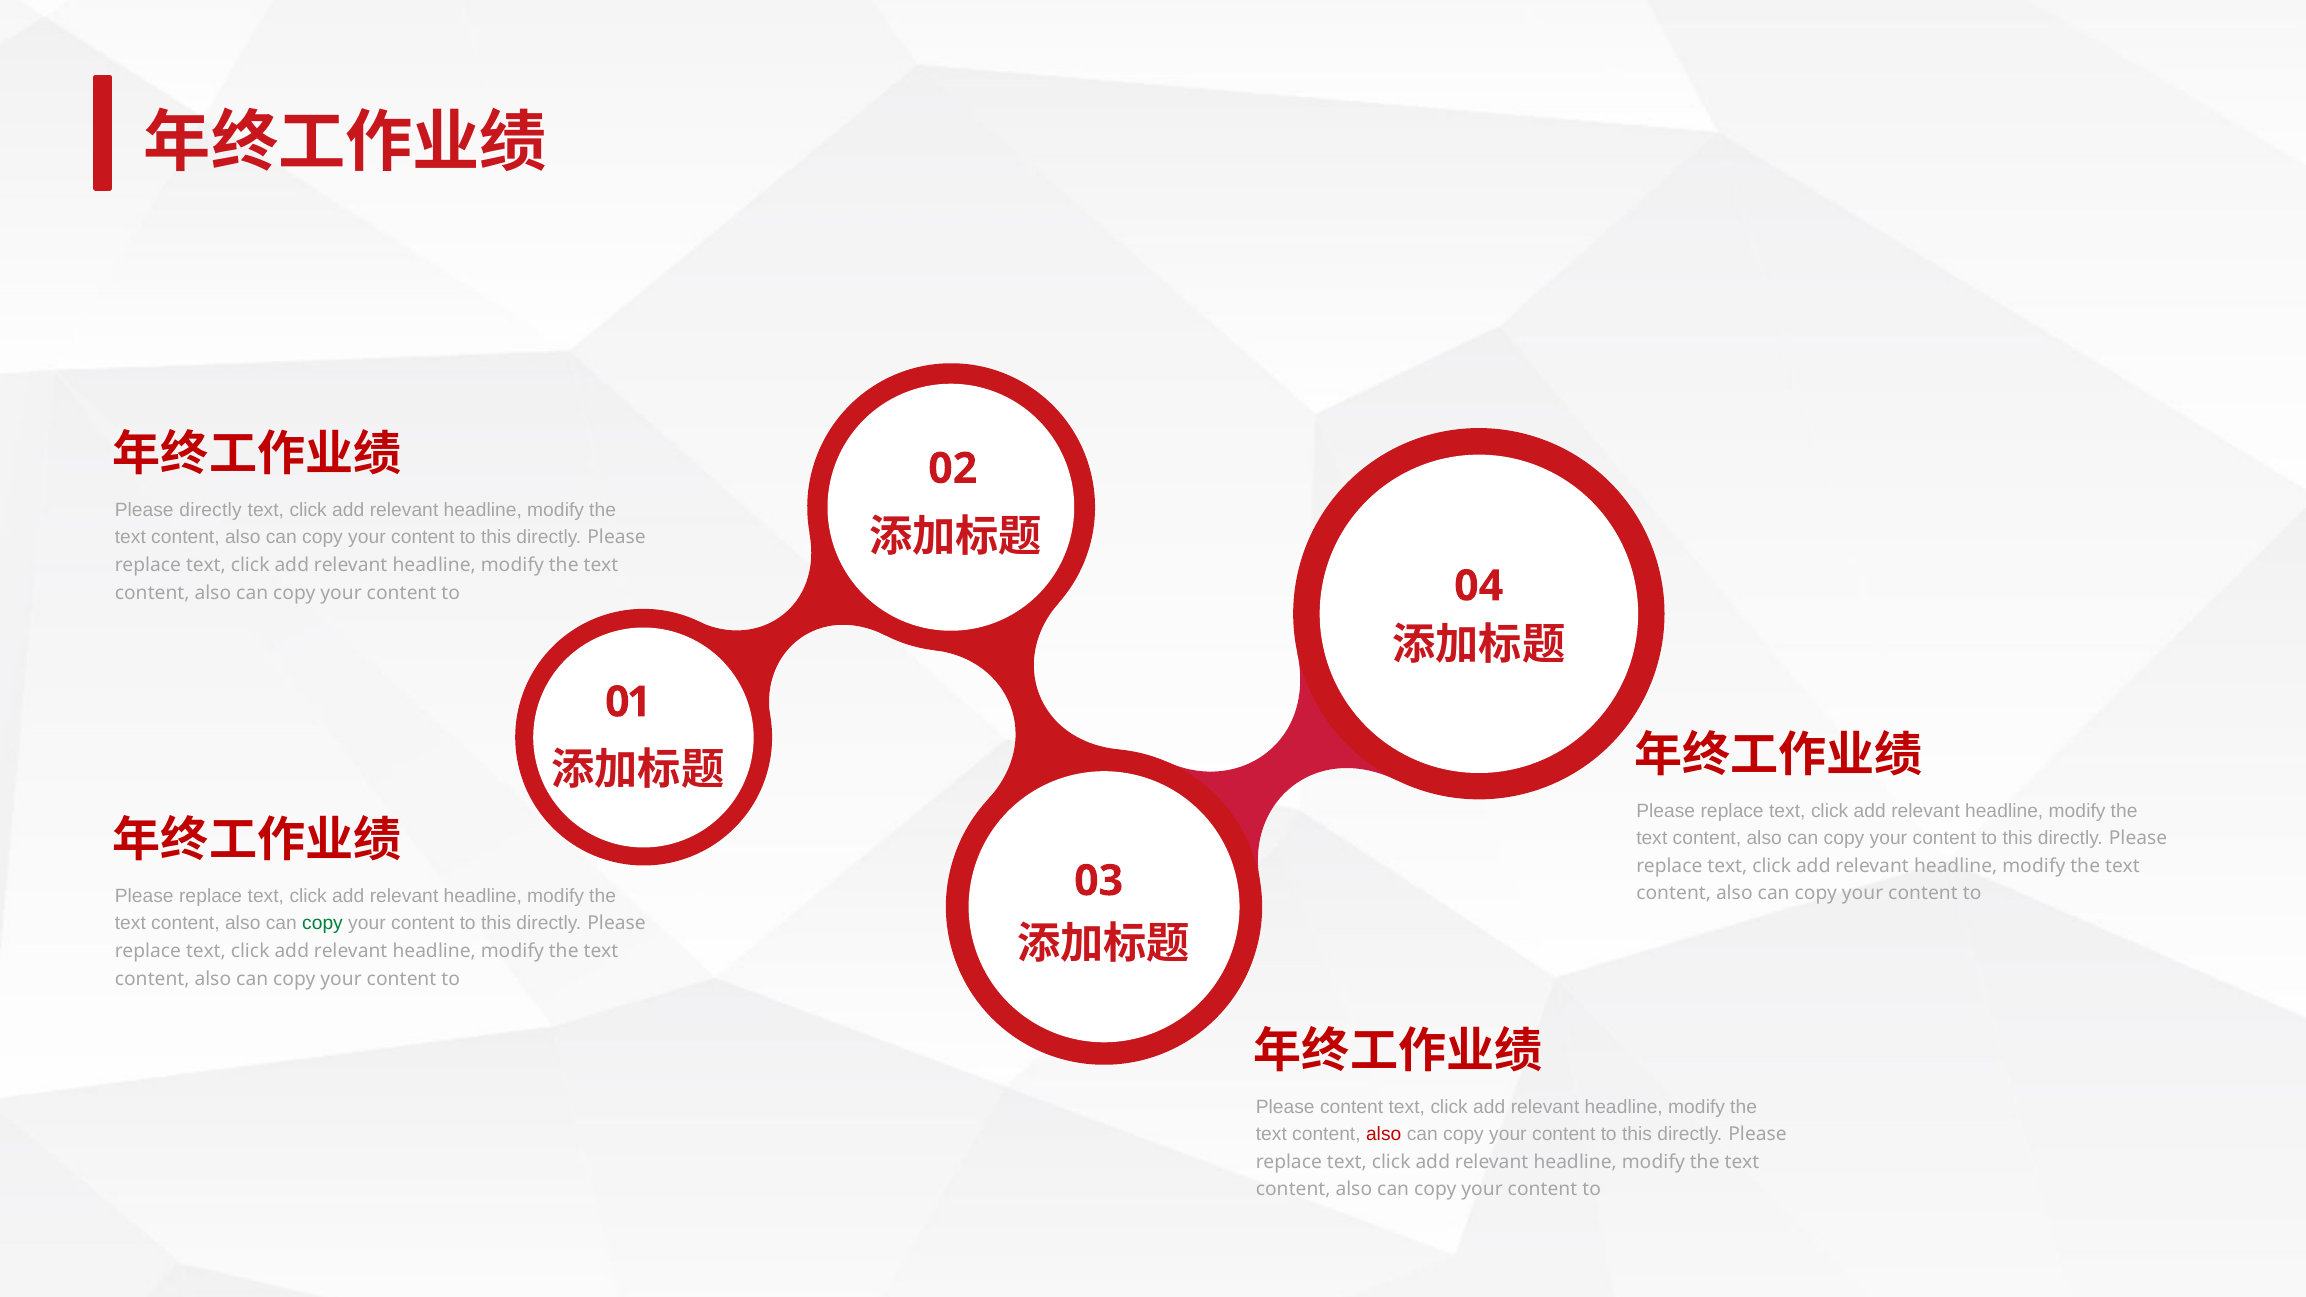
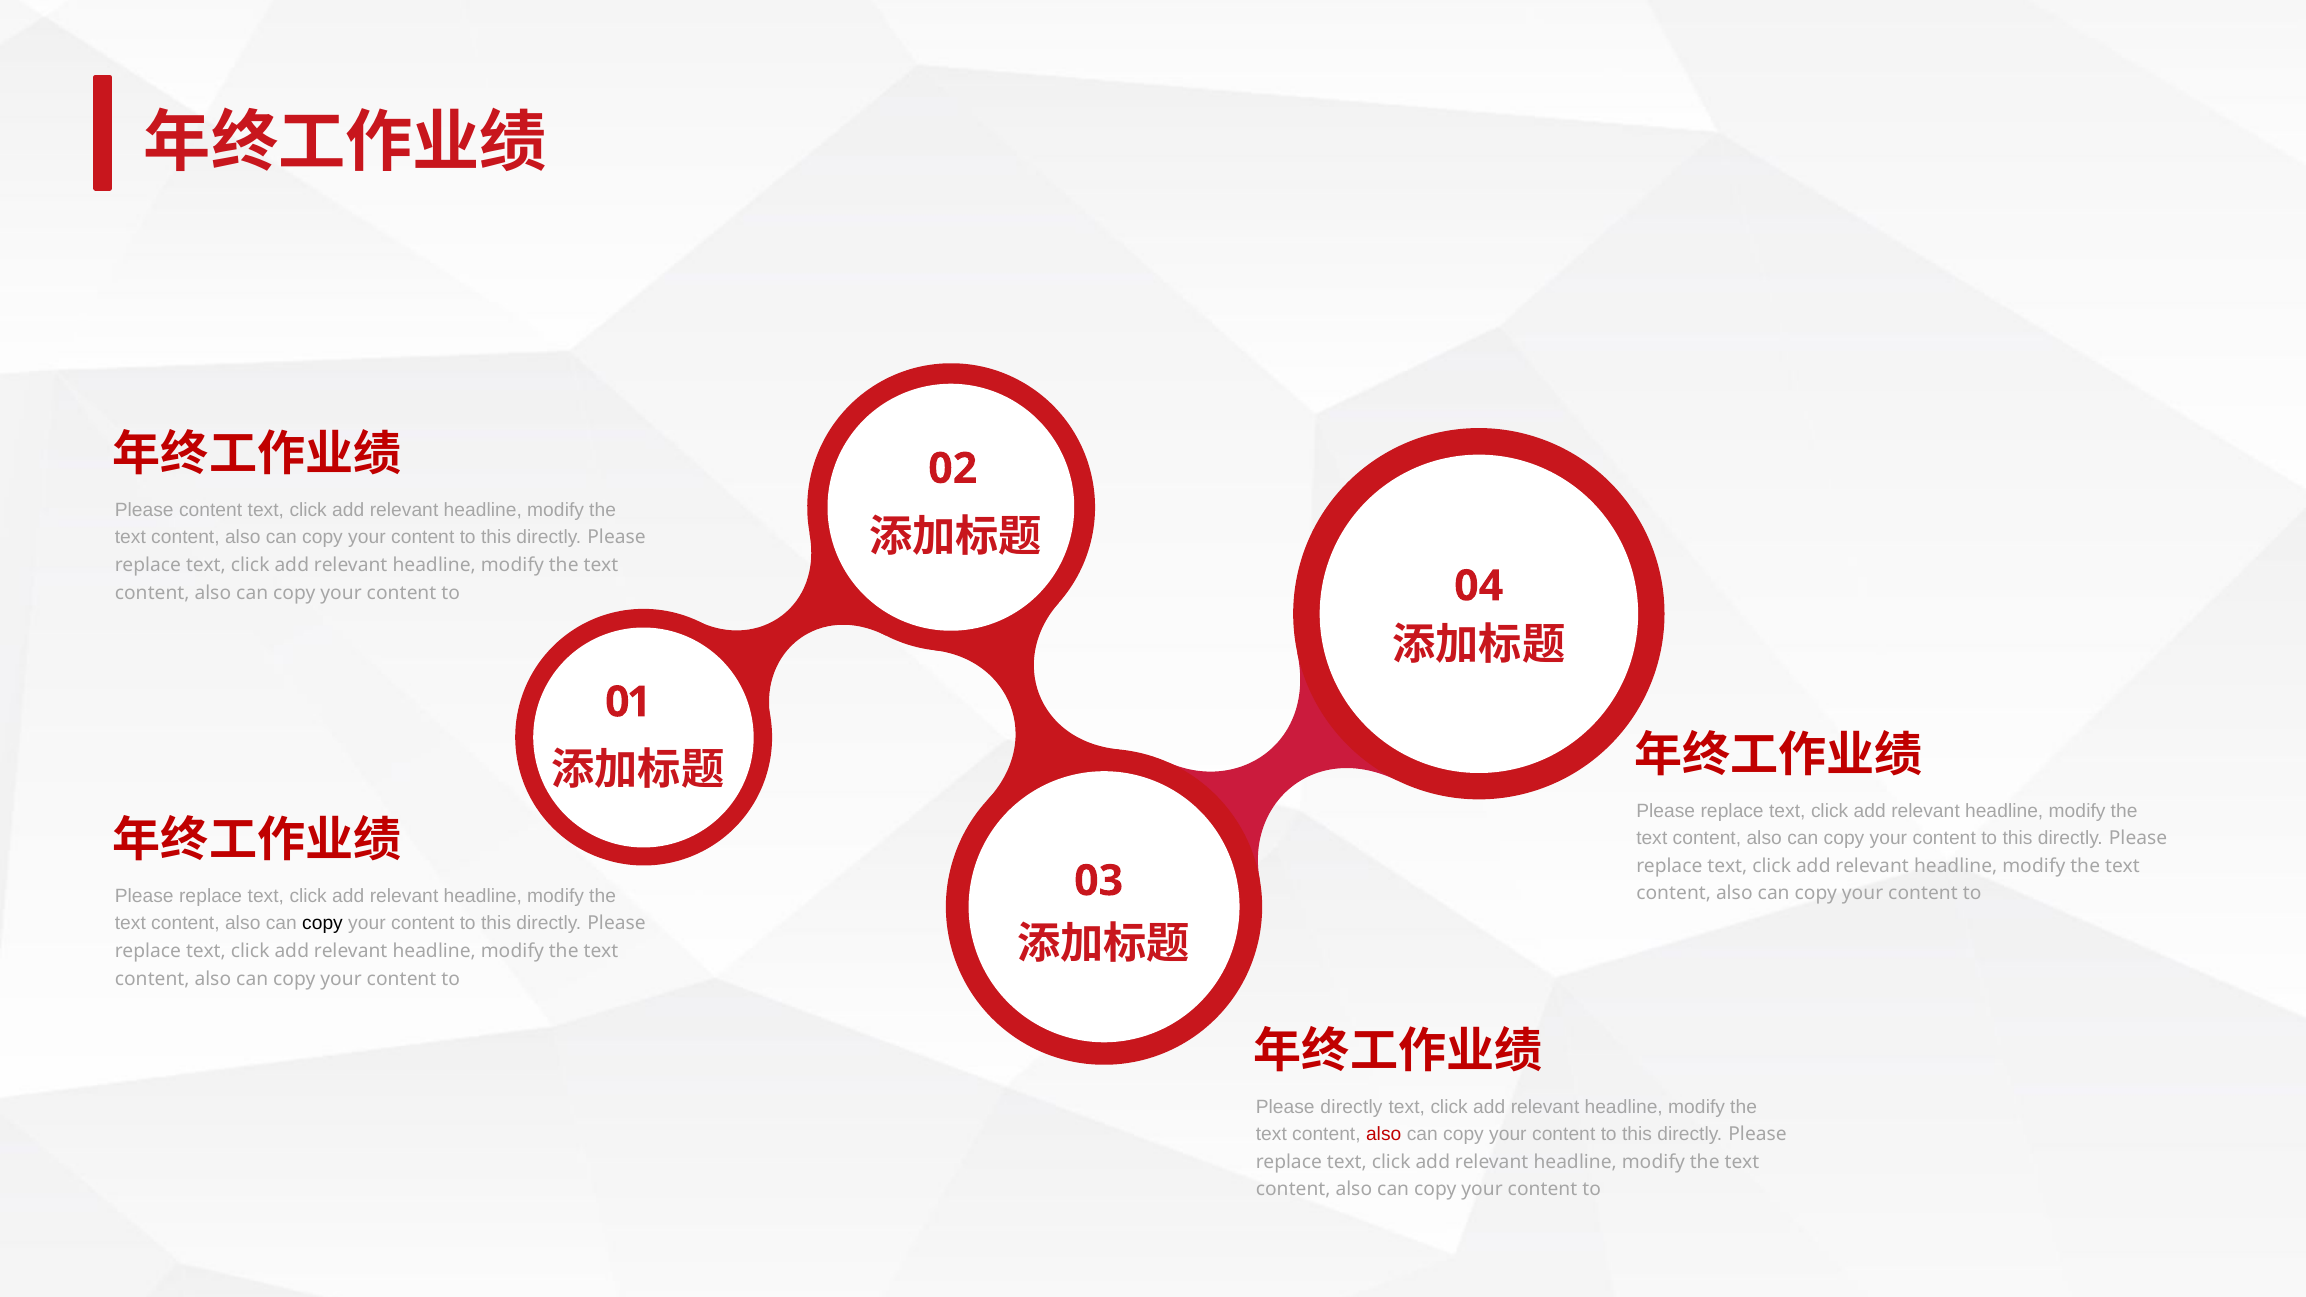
Please directly: directly -> content (211, 510)
copy colour: green -> black (322, 924)
Please content: content -> directly (1352, 1107)
